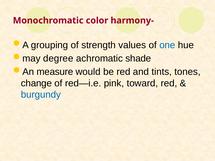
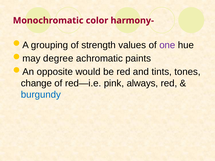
one colour: blue -> purple (167, 45)
shade: shade -> paints (138, 58)
measure: measure -> opposite (55, 72)
toward: toward -> always (142, 83)
